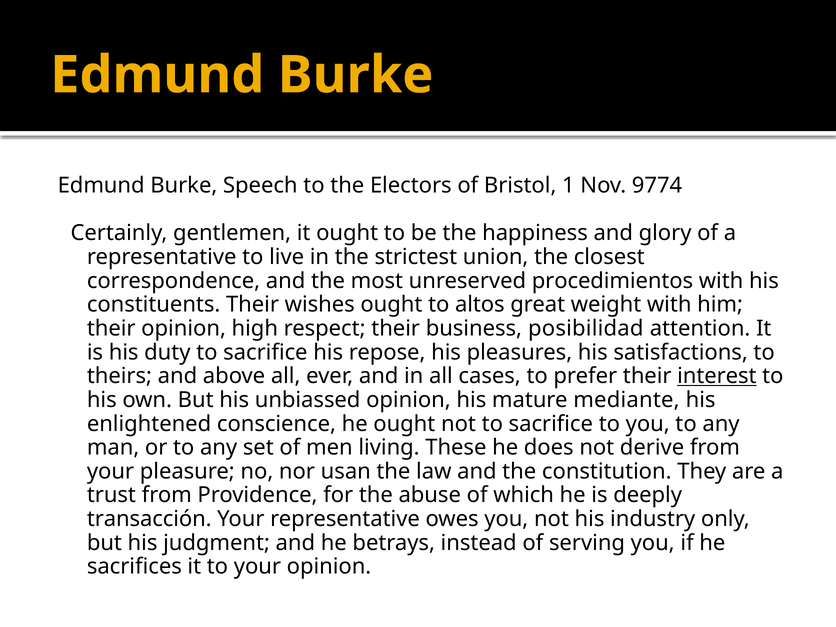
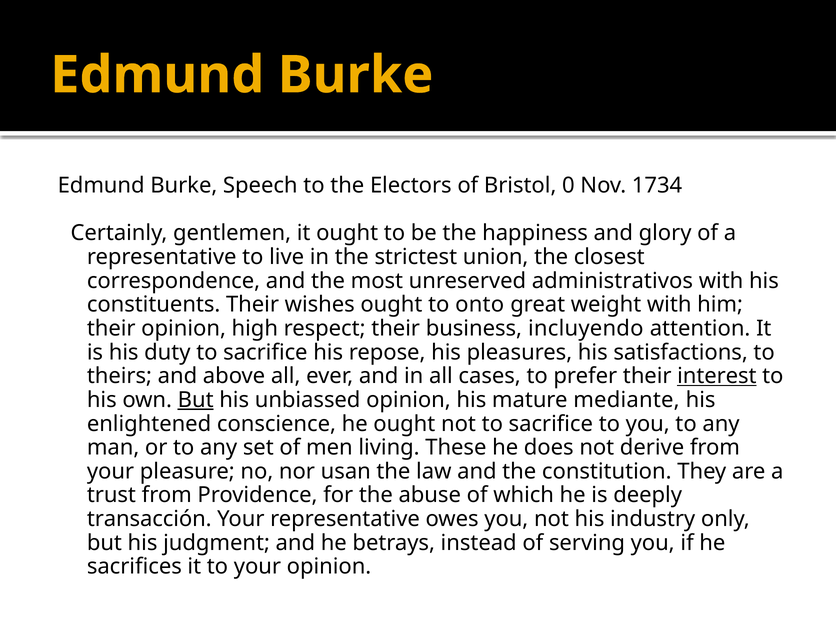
1: 1 -> 0 (568, 185)
9774: 9774 -> 1734 (657, 185)
procedimientos: procedimientos -> administrativos (612, 281)
altos: altos -> onto (480, 305)
posibilidad: posibilidad -> incluyendo (586, 328)
But underline: none -> present (196, 400)
